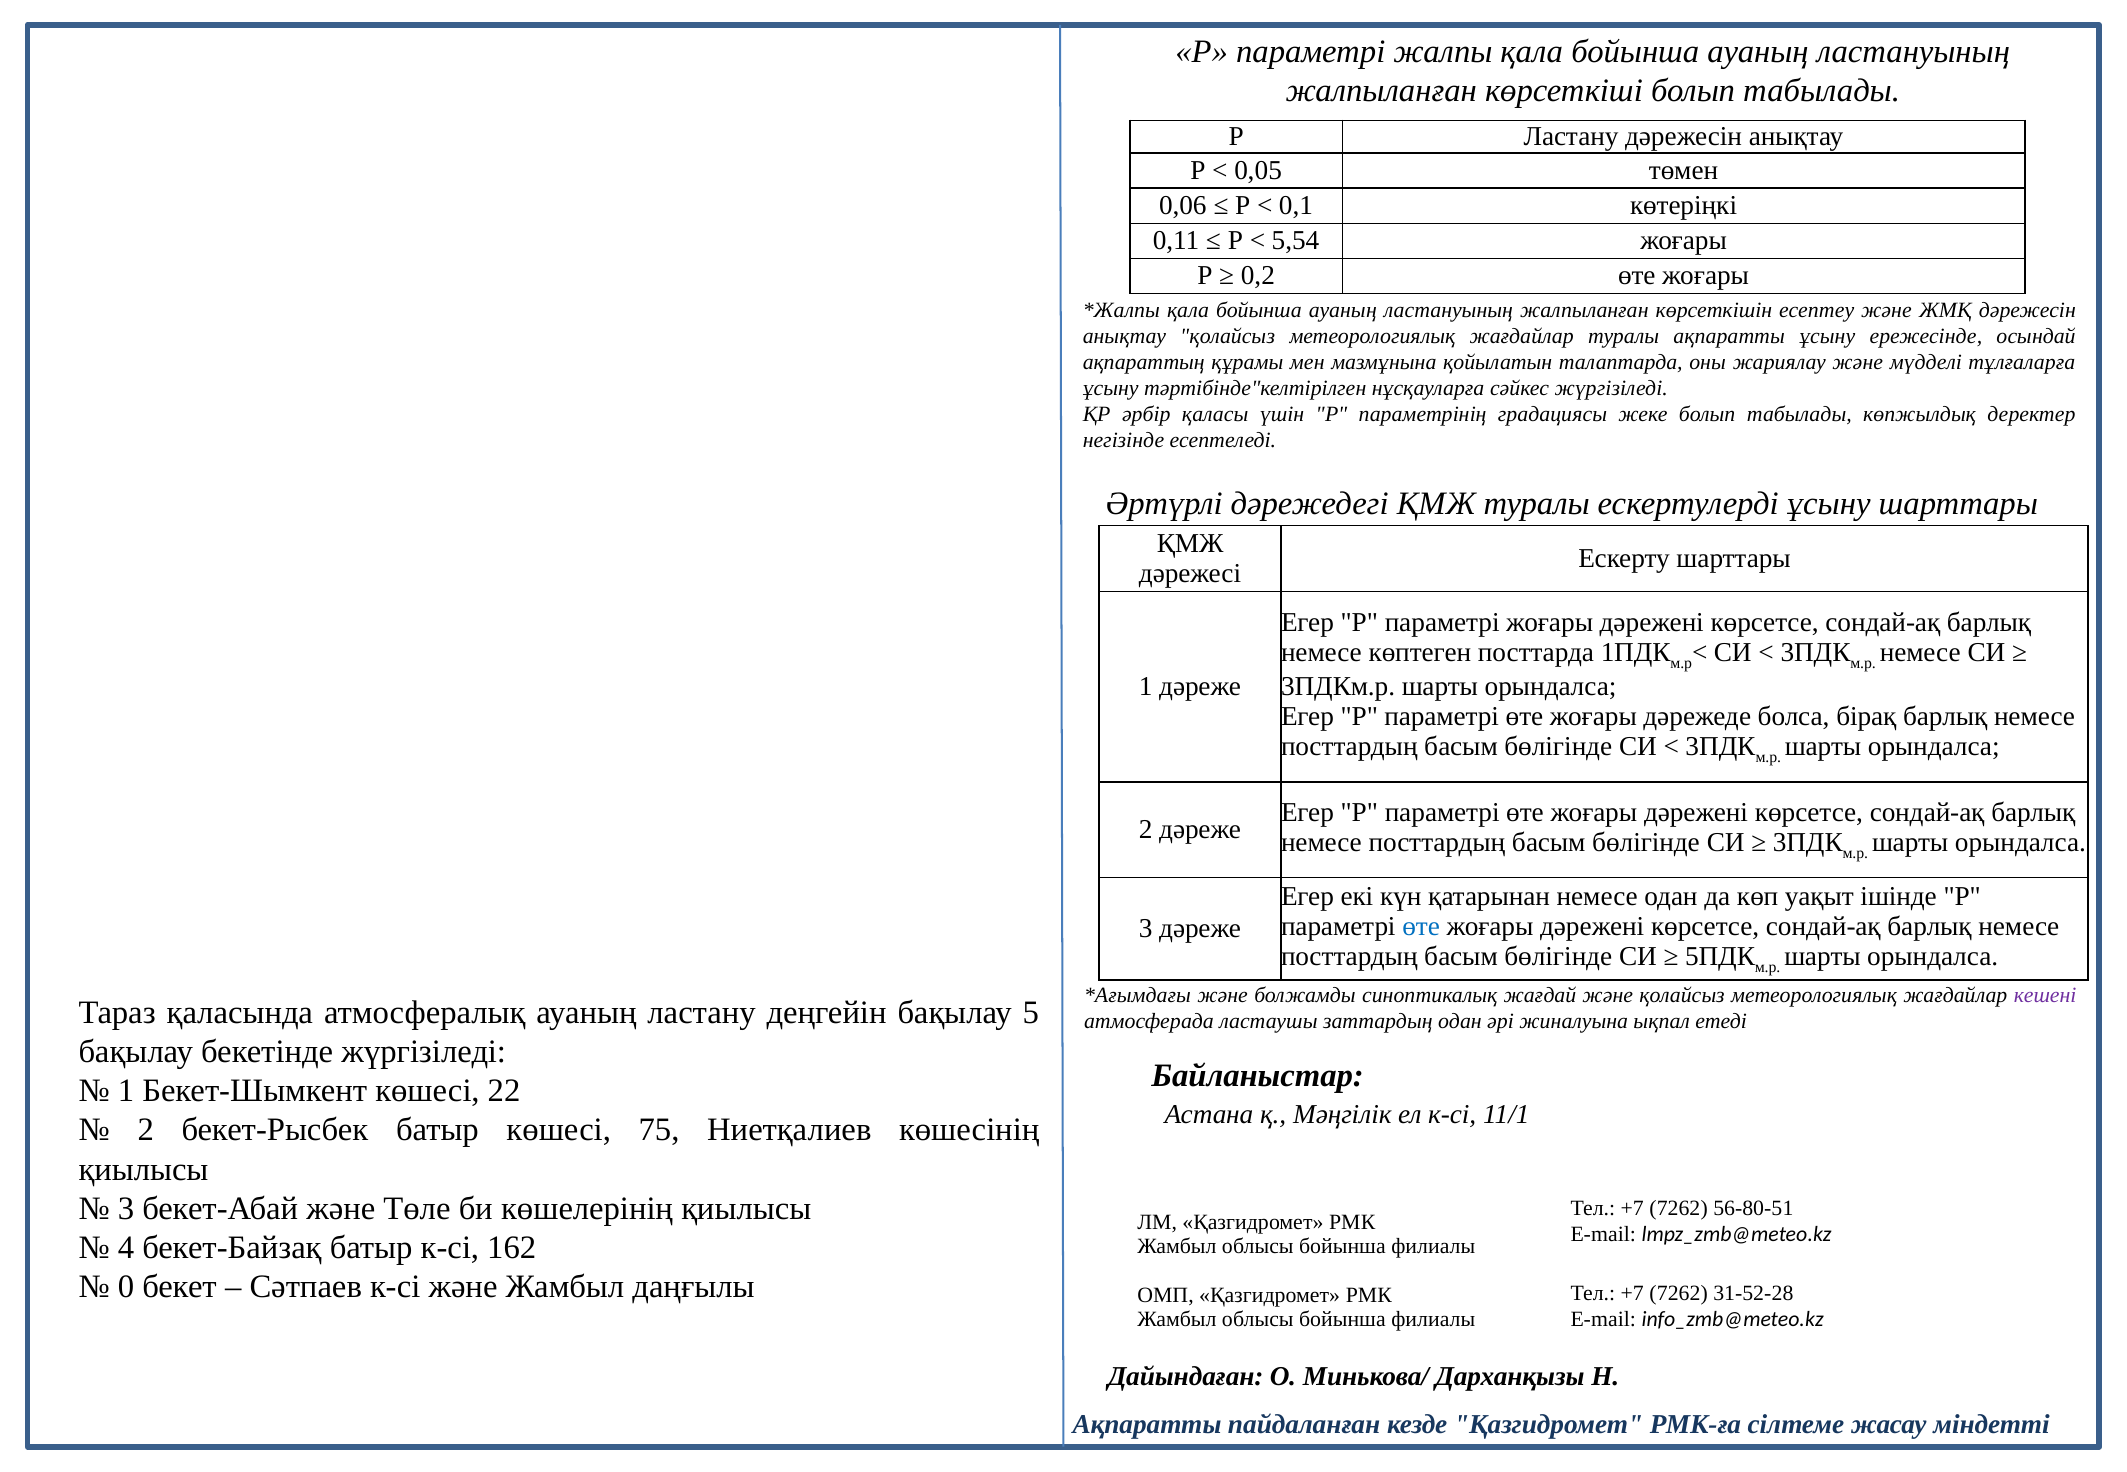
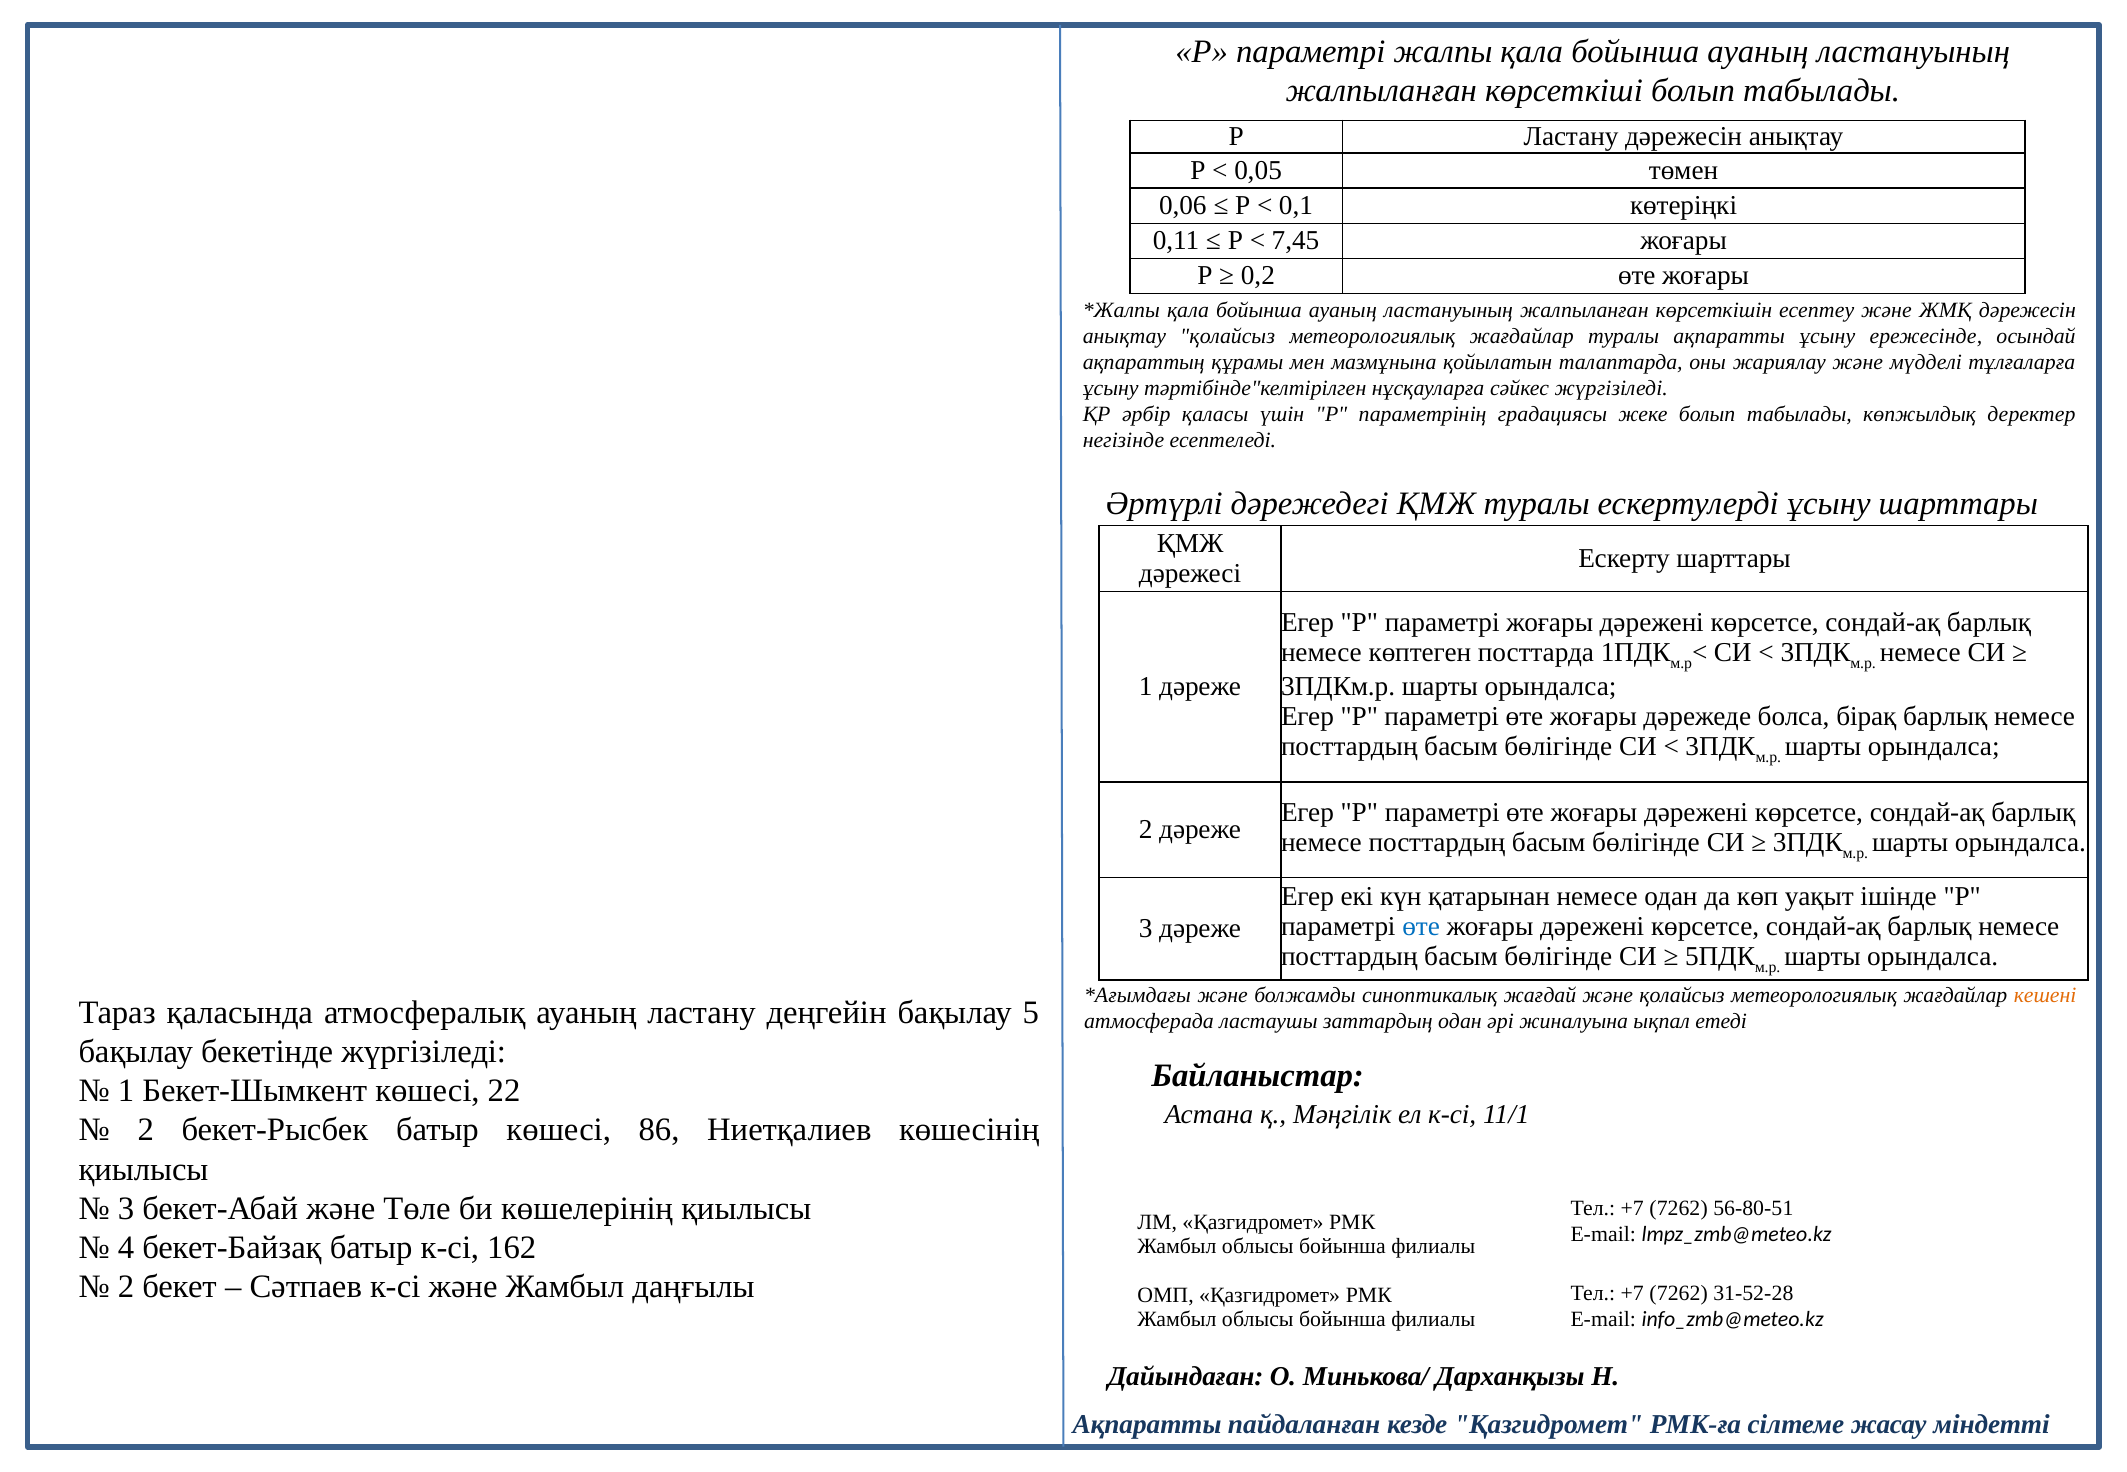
5,54: 5,54 -> 7,45 (1296, 241)
кешені colour: purple -> orange (2045, 996)
75: 75 -> 86 (659, 1130)
0: 0 -> 2 (126, 1288)
